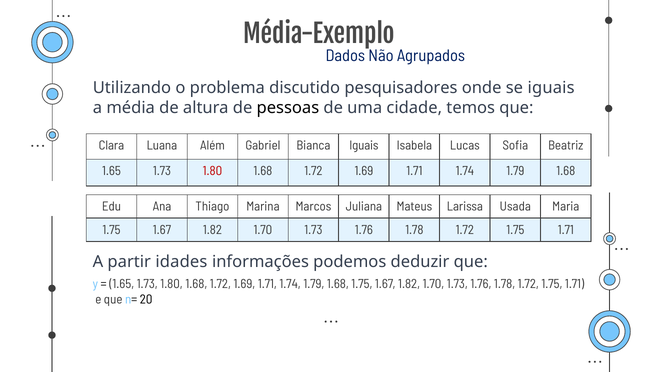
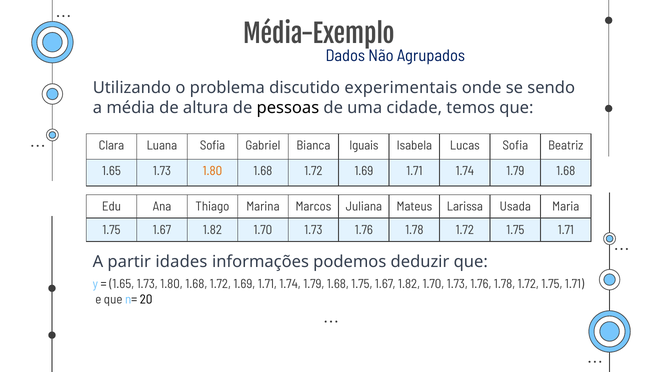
pesquisadores: pesquisadores -> experimentais (401, 88)
se iguais: iguais -> sendo (551, 88)
Luana Além: Além -> Sofia (213, 146)
1.80 colour: red -> orange (212, 171)
